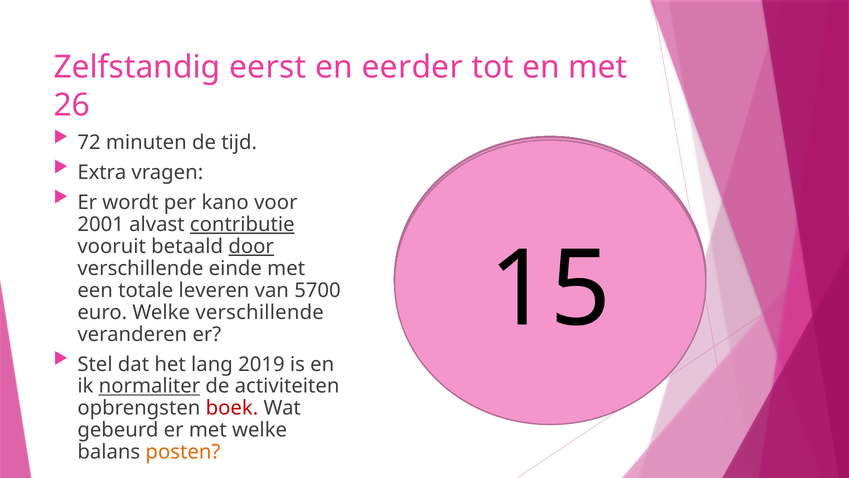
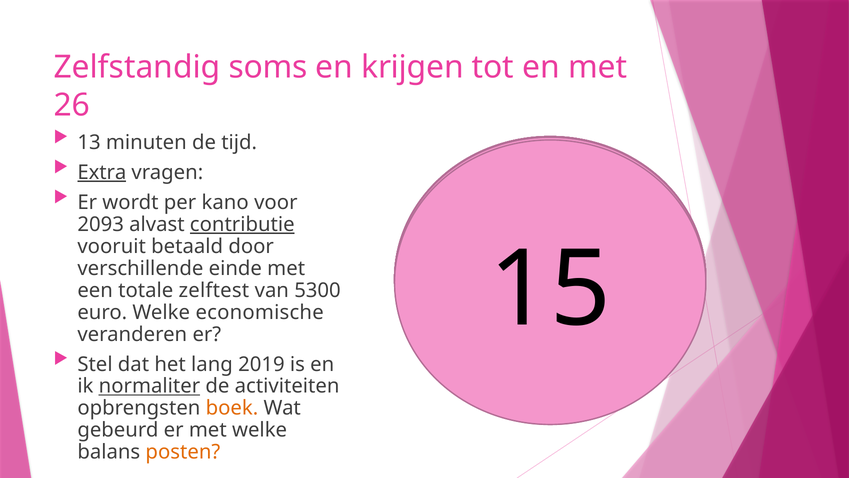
eerst: eerst -> soms (268, 67)
eerder: eerder -> krijgen (413, 67)
72: 72 -> 13 (89, 142)
Extra underline: none -> present (102, 172)
2001: 2001 -> 2093 (101, 224)
door underline: present -> none (251, 246)
leveren: leveren -> zelftest (214, 290)
5700: 5700 -> 5300 (317, 290)
Welke verschillende: verschillende -> economische (260, 312)
boek colour: red -> orange (232, 408)
